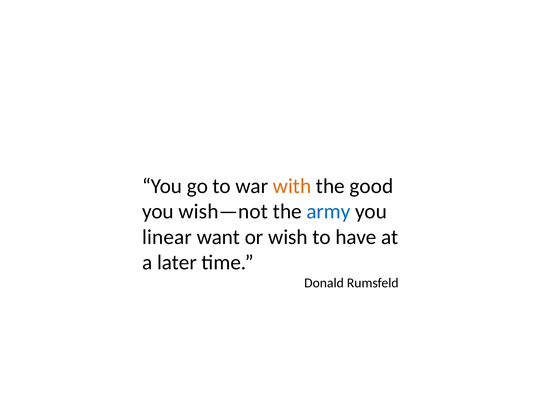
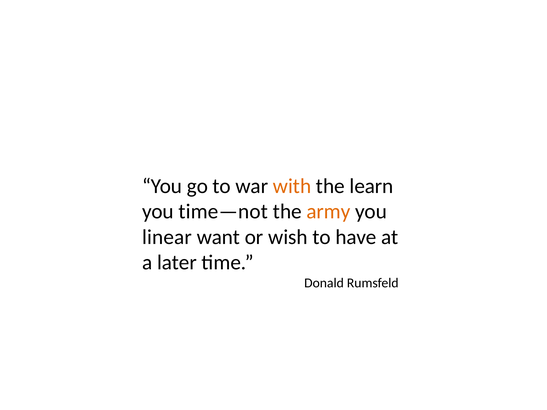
good: good -> learn (372, 186)
wish—not: wish—not -> time—not (223, 212)
army colour: blue -> orange (328, 212)
